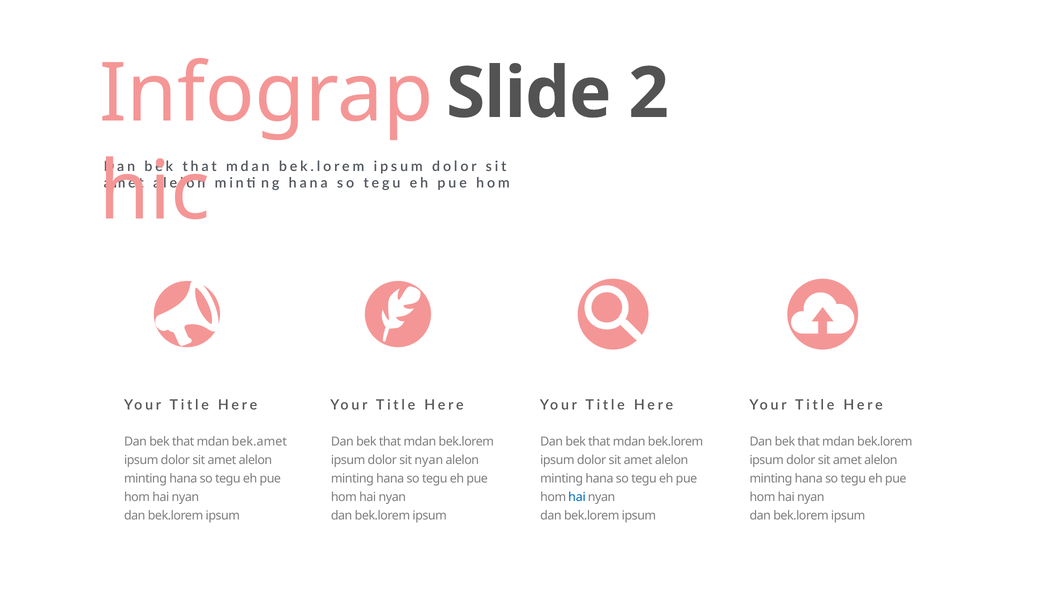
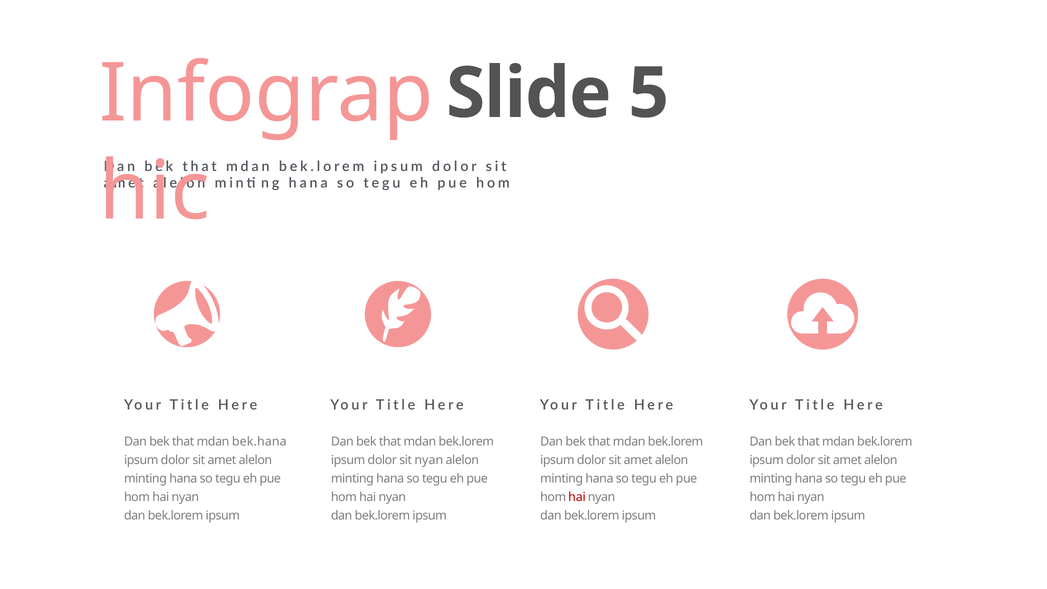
2: 2 -> 5 (649, 94)
bek.amet: bek.amet -> bek.hana (259, 441)
hai colour: blue -> red (577, 497)
